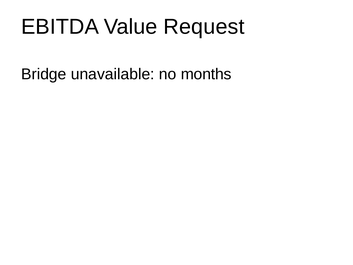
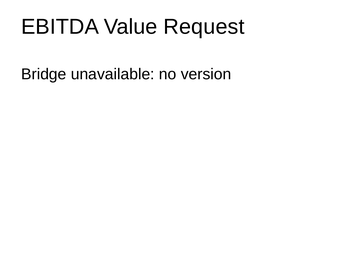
months: months -> version (206, 74)
